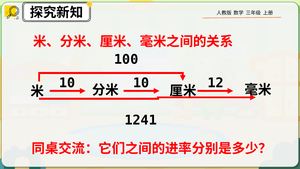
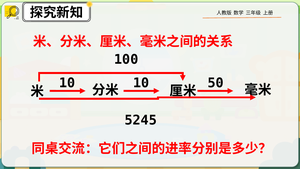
12: 12 -> 50 (216, 83)
1241: 1241 -> 5245 (141, 120)
